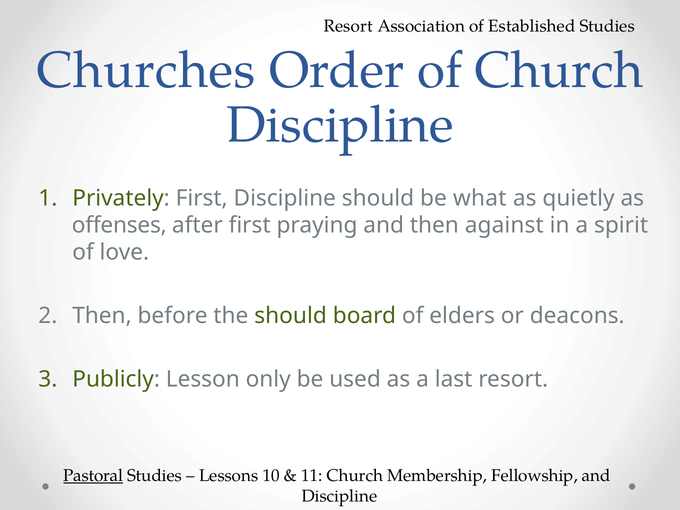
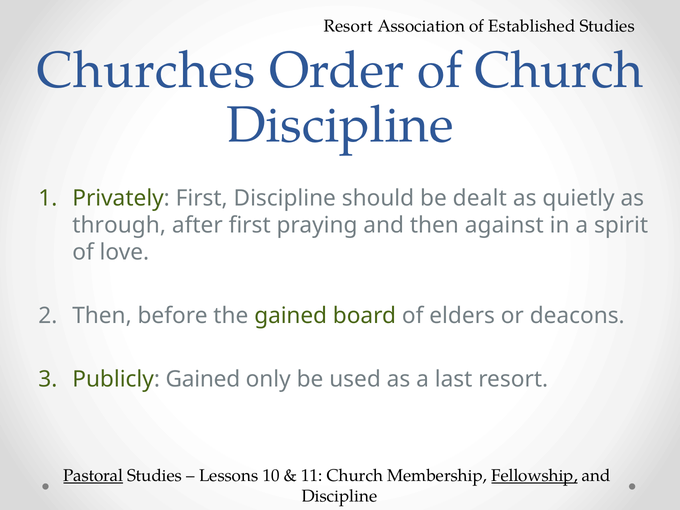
what: what -> dealt (480, 198)
offenses: offenses -> through (119, 225)
the should: should -> gained (291, 316)
Publicly Lesson: Lesson -> Gained (203, 379)
Fellowship underline: none -> present (535, 476)
